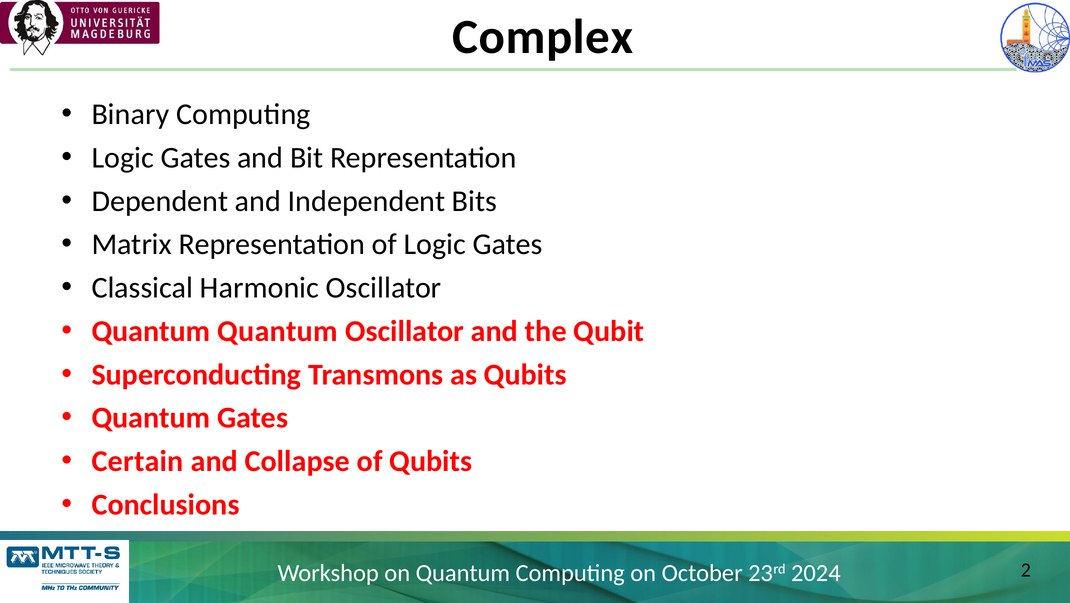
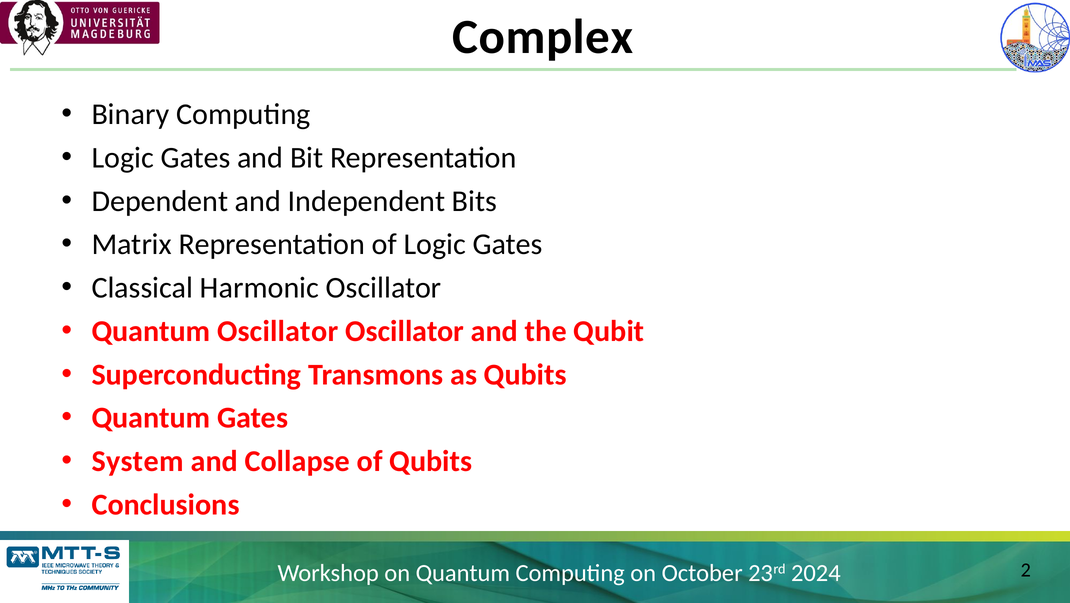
Quantum Quantum: Quantum -> Oscillator (278, 331)
Certain: Certain -> System (138, 461)
